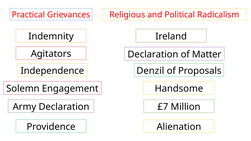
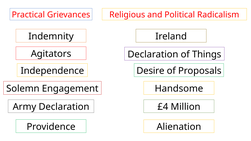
Matter: Matter -> Things (207, 54)
Denzil: Denzil -> Desire (150, 71)
£7: £7 -> £4 (163, 107)
